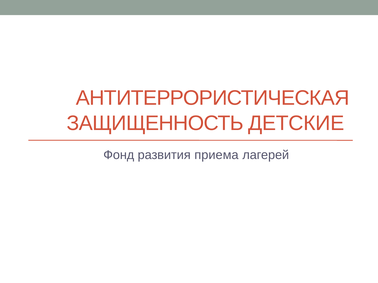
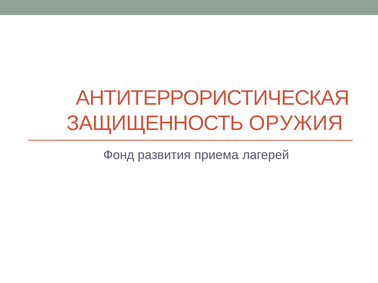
ДЕТСКИЕ: ДЕТСКИЕ -> ОРУЖИЯ (296, 123)
